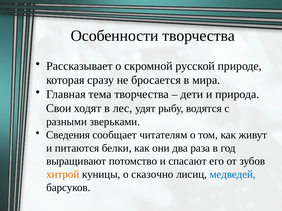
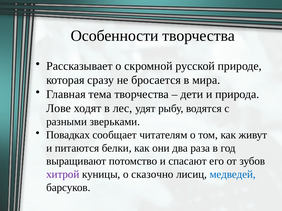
Свои: Свои -> Лове (59, 108)
Сведения: Сведения -> Повадках (68, 135)
хитрой colour: orange -> purple (63, 175)
